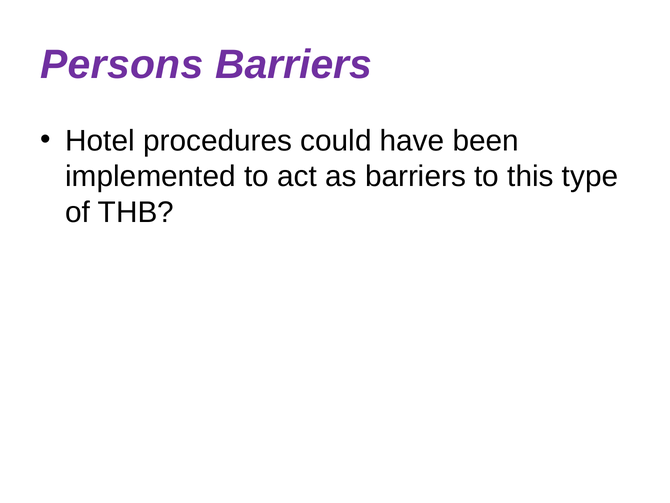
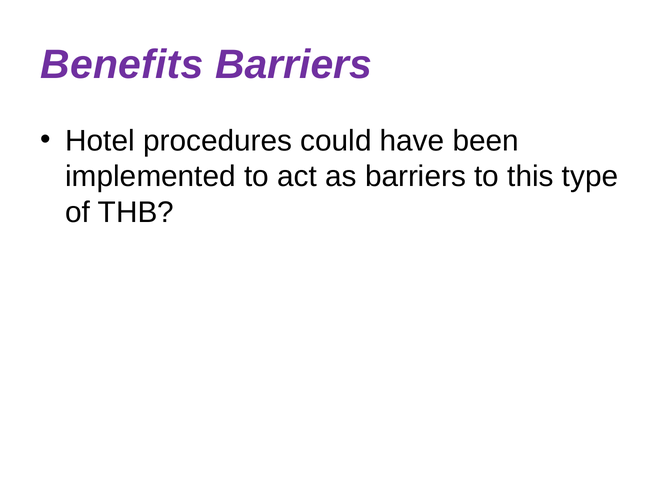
Persons: Persons -> Benefits (122, 65)
